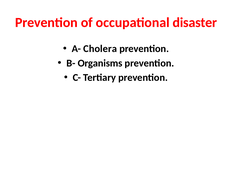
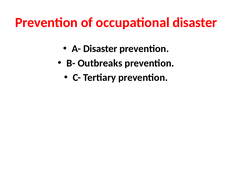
A- Cholera: Cholera -> Disaster (100, 49)
Organisms: Organisms -> Outbreaks (100, 63)
